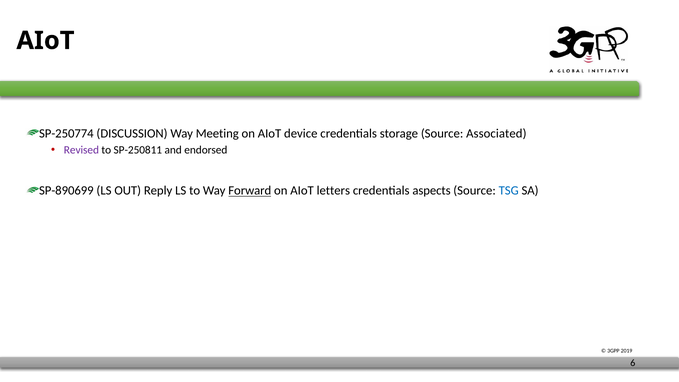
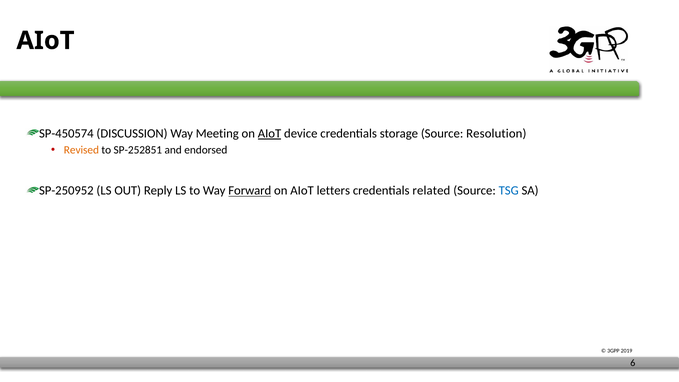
SP-250774: SP-250774 -> SP-450574 (66, 133)
AIoT underline: none -> present (270, 133)
Associated: Associated -> Resolution (496, 133)
Revised colour: purple -> orange (81, 150)
SP-250811: SP-250811 -> SP-252851 (138, 150)
SP-890699: SP-890699 -> SP-250952 (66, 191)
aspects: aspects -> related (431, 191)
